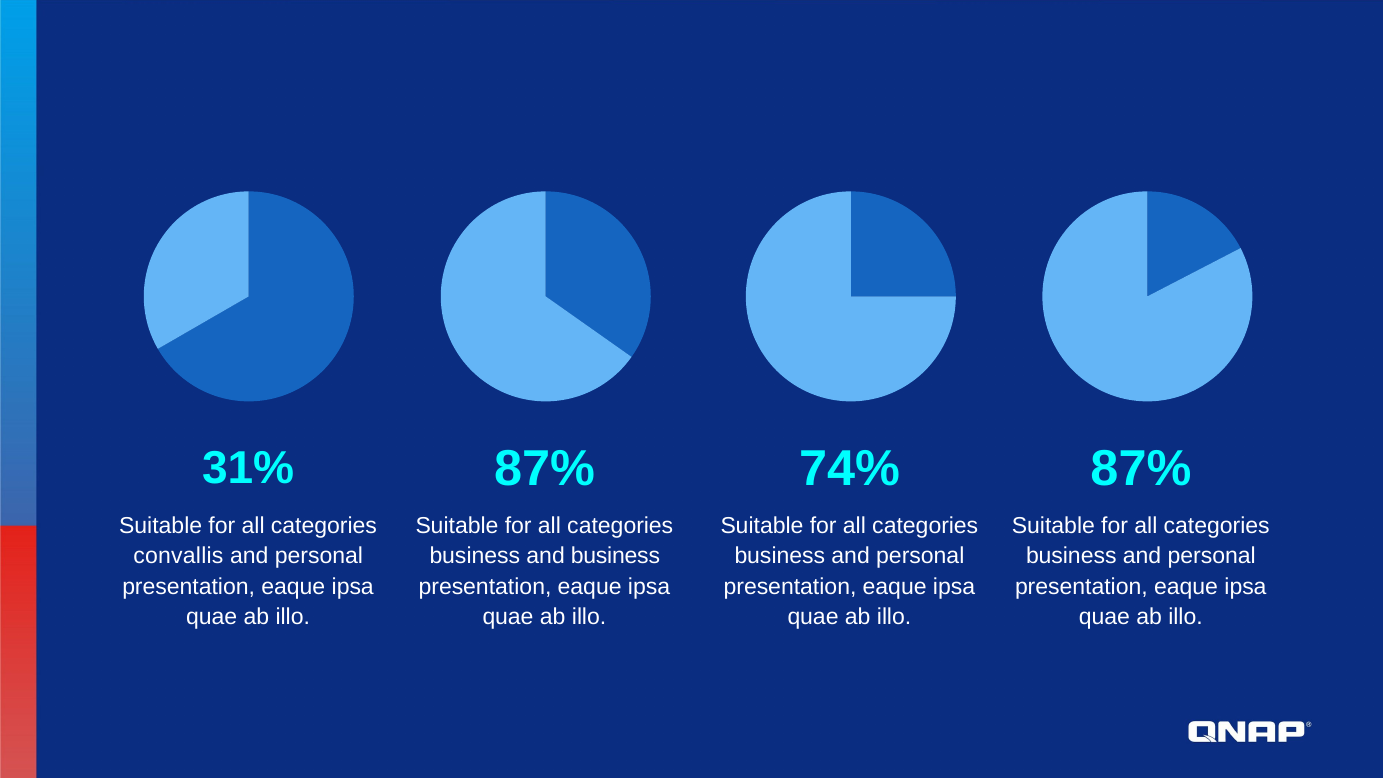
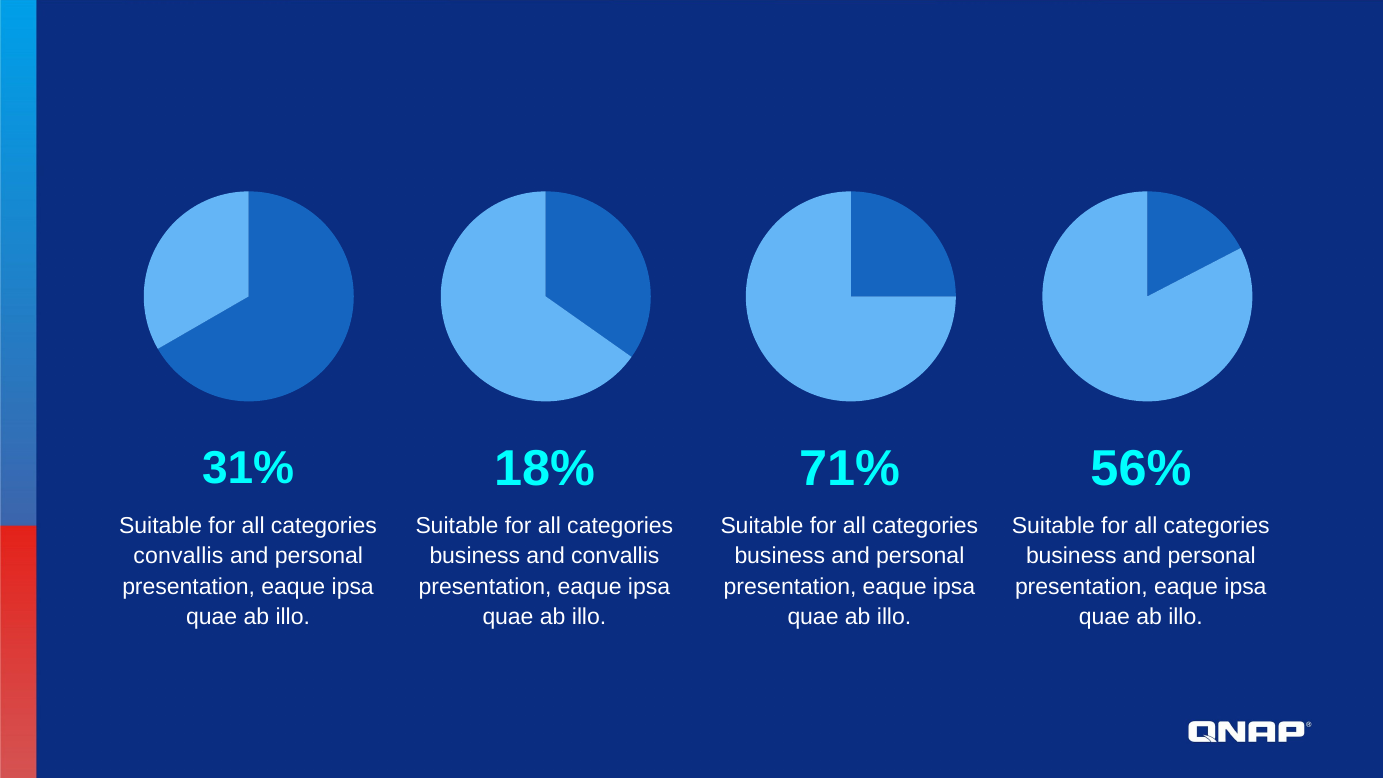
87%: 87% -> 18% (545, 469)
87%: 87% -> 56% (1141, 469)
74%: 74% -> 71% (850, 469)
and business: business -> convallis (615, 556)
